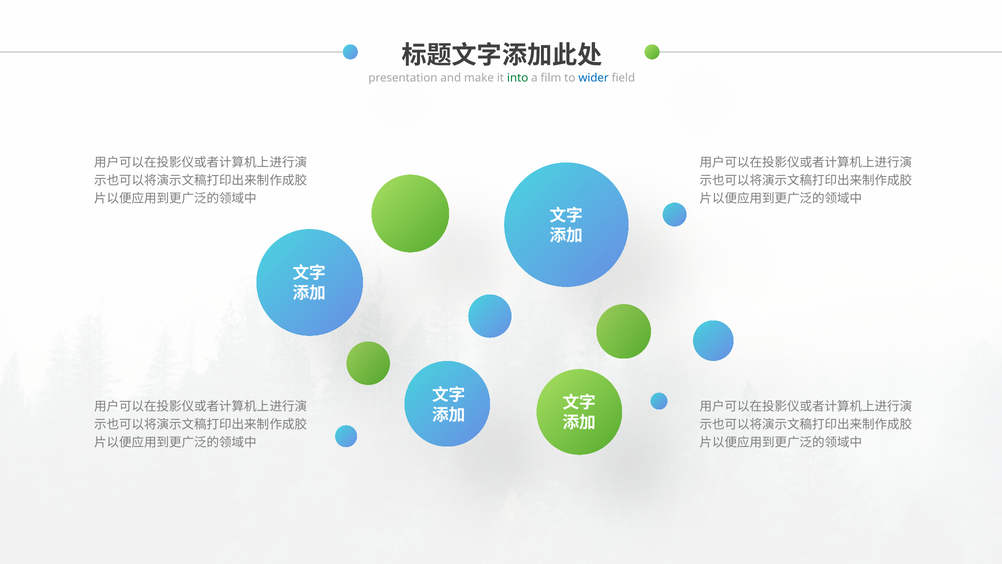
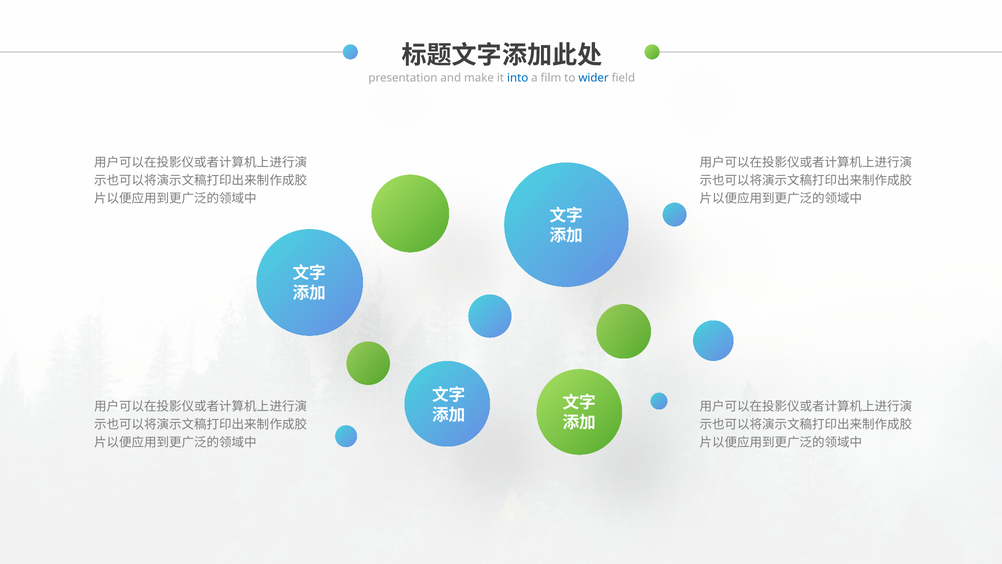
into colour: green -> blue (518, 78)
